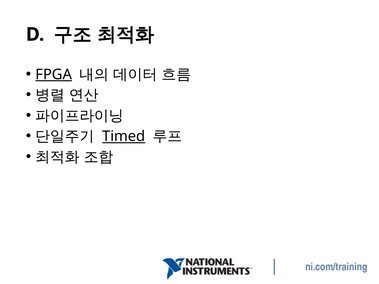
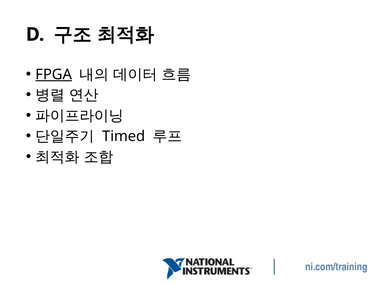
Timed underline: present -> none (124, 136)
